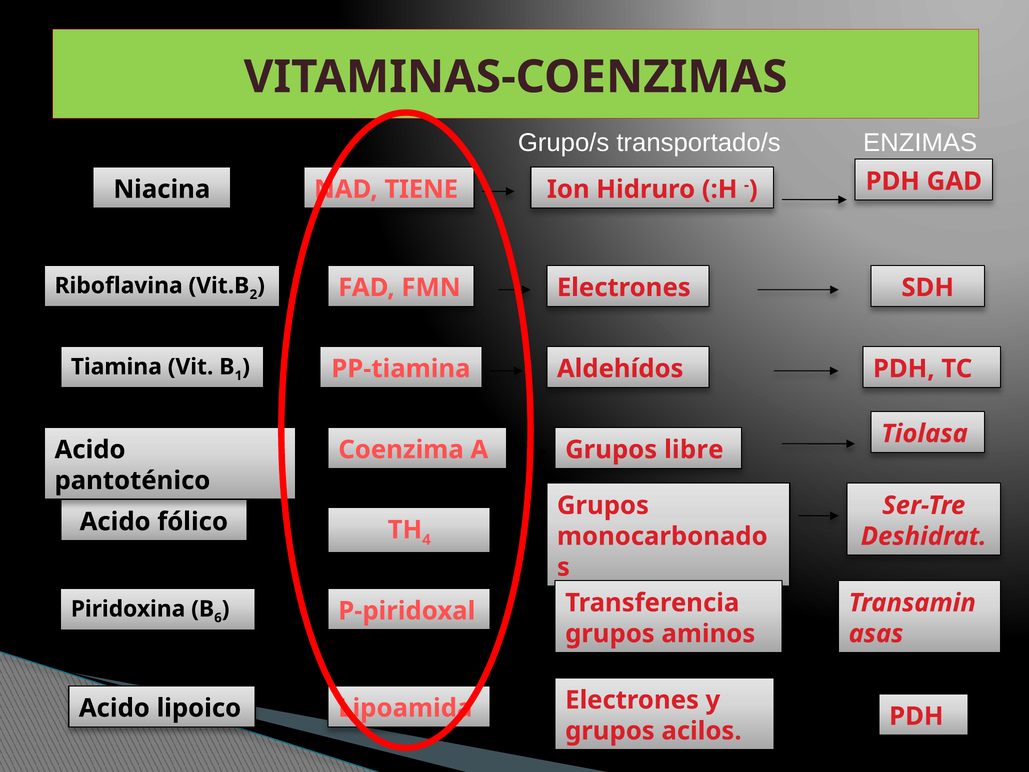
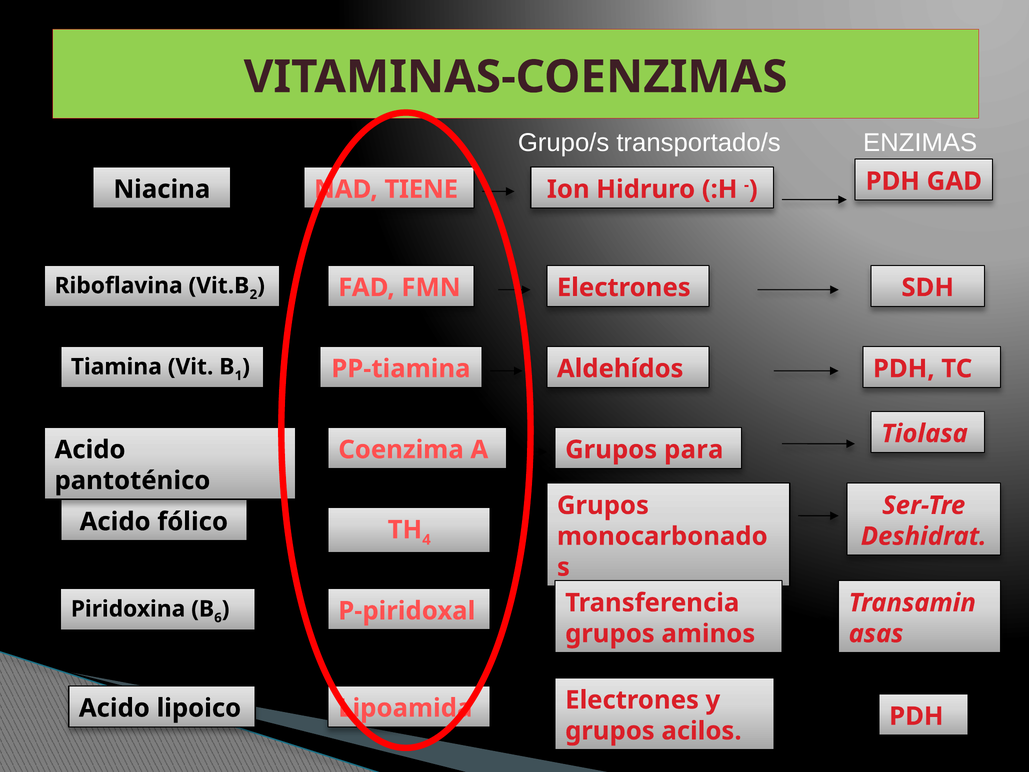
libre: libre -> para (694, 450)
